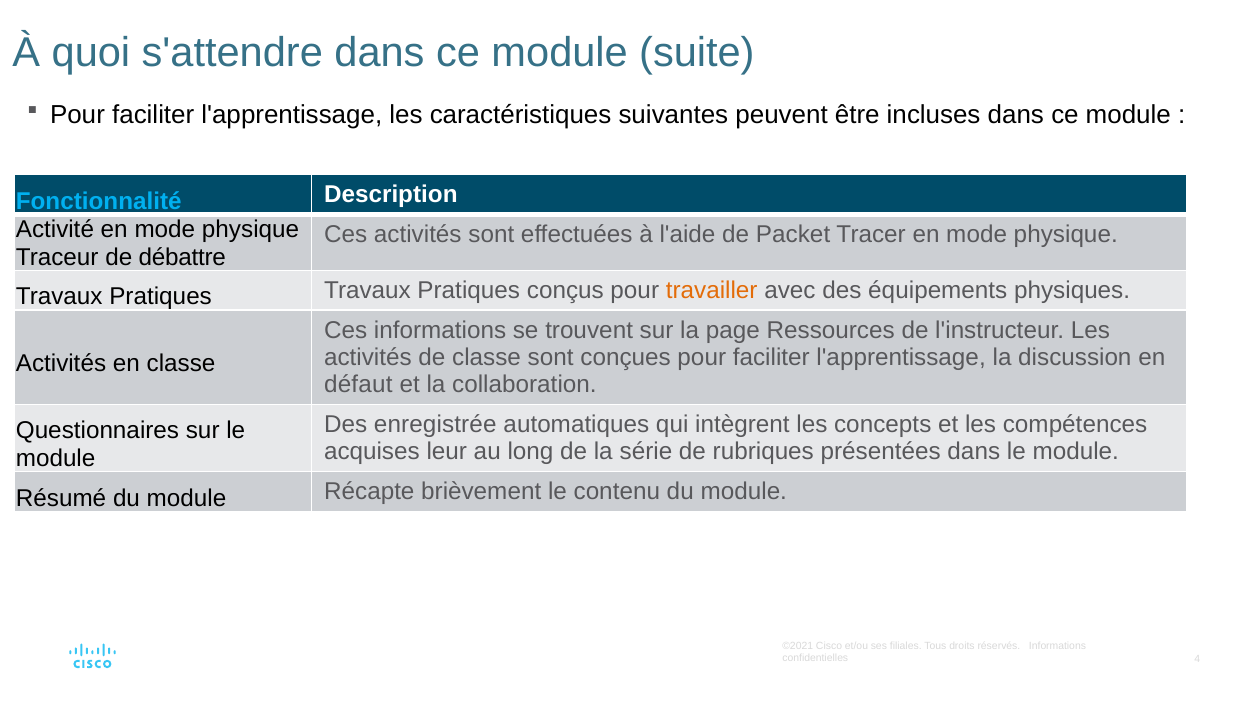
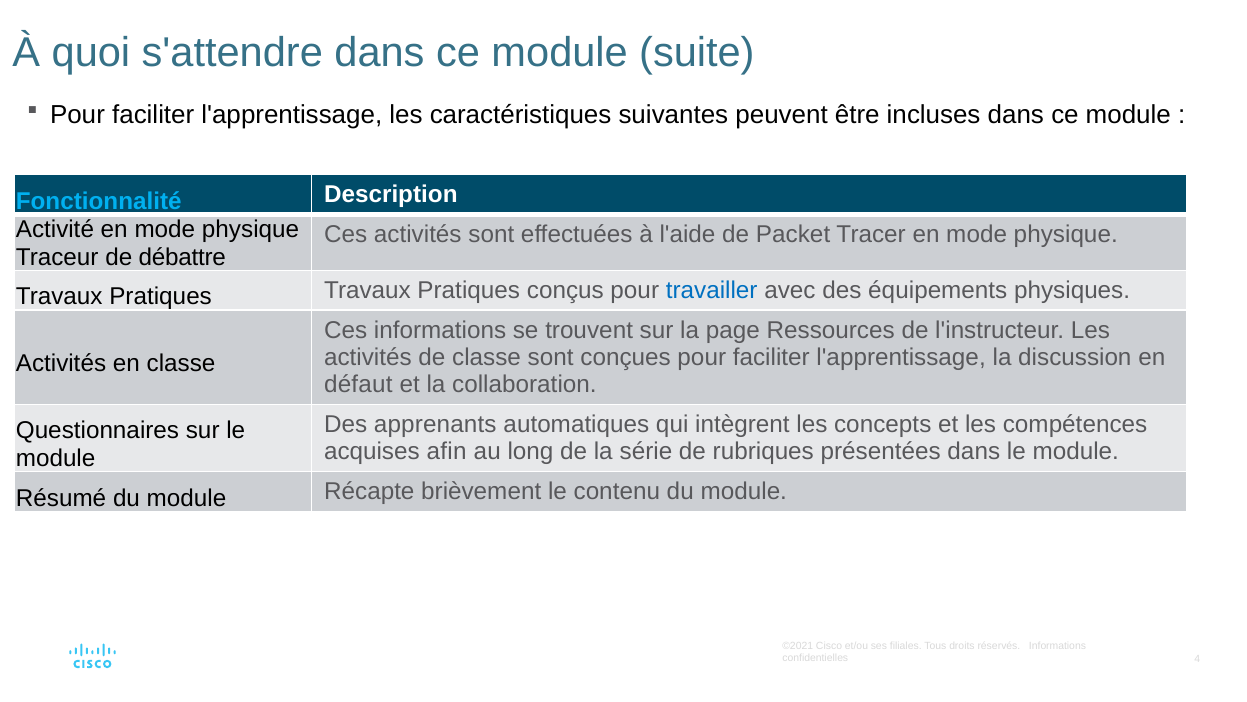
travailler colour: orange -> blue (712, 290)
enregistrée: enregistrée -> apprenants (435, 424)
leur: leur -> afin (447, 452)
